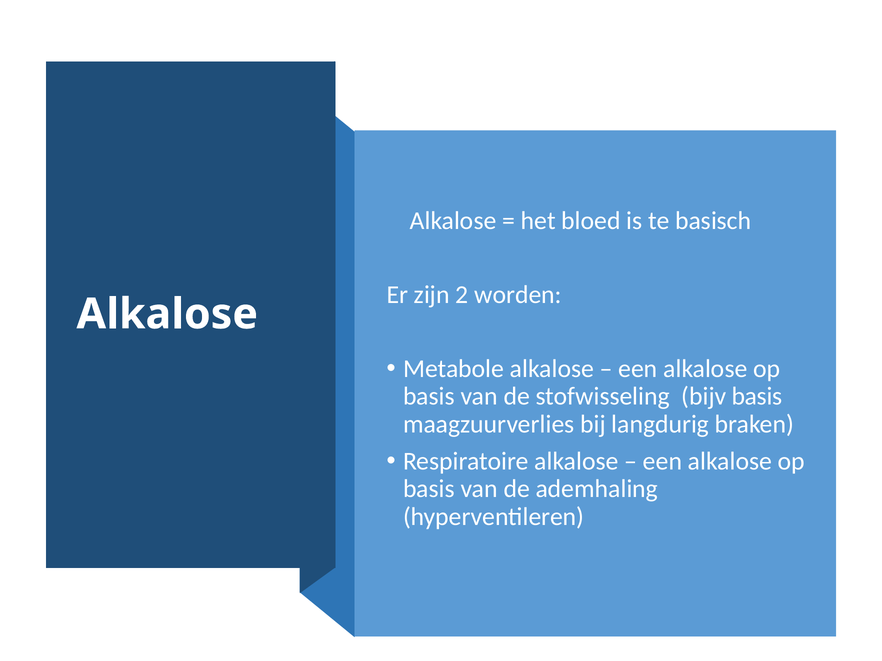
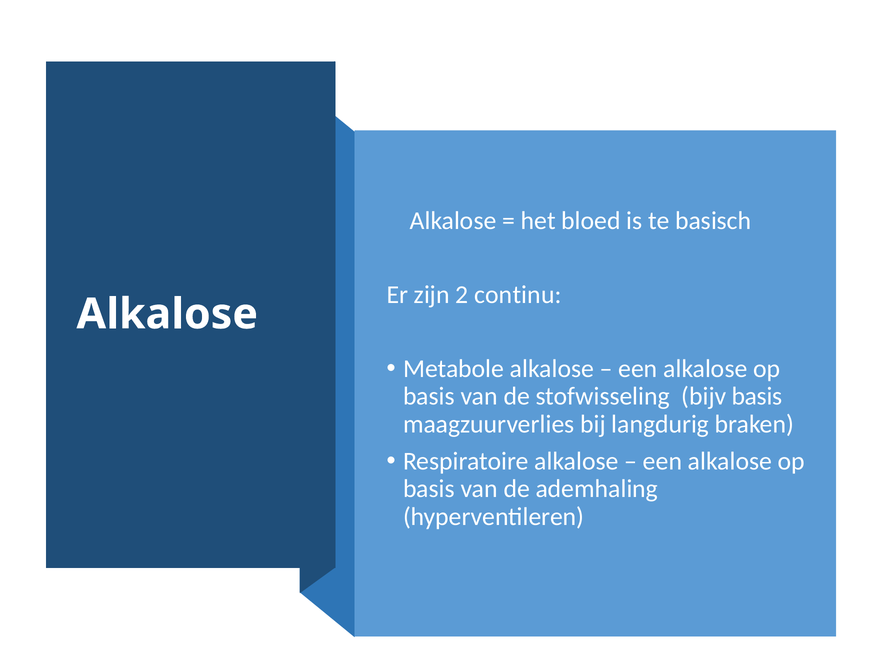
worden: worden -> continu (518, 295)
